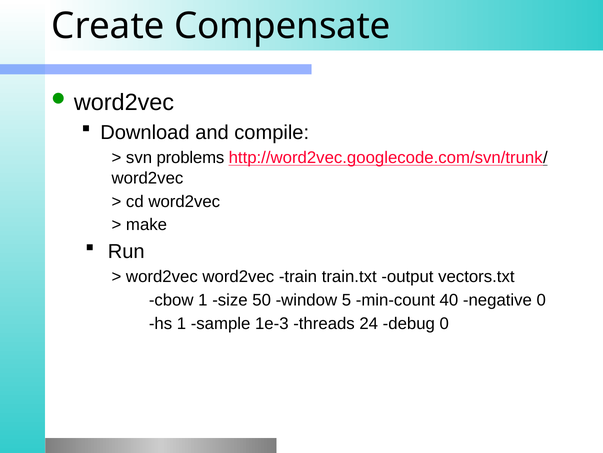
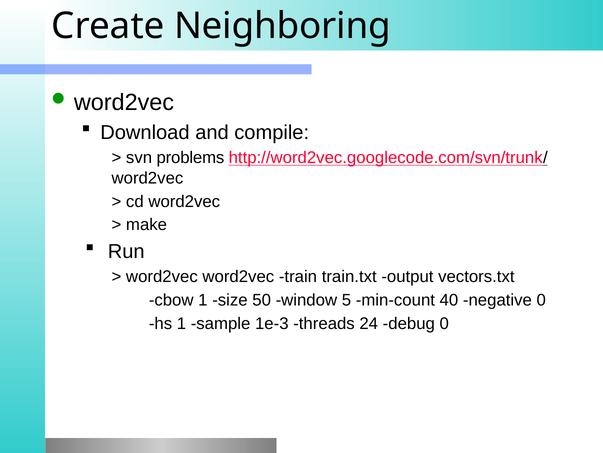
Compensate: Compensate -> Neighboring (282, 26)
